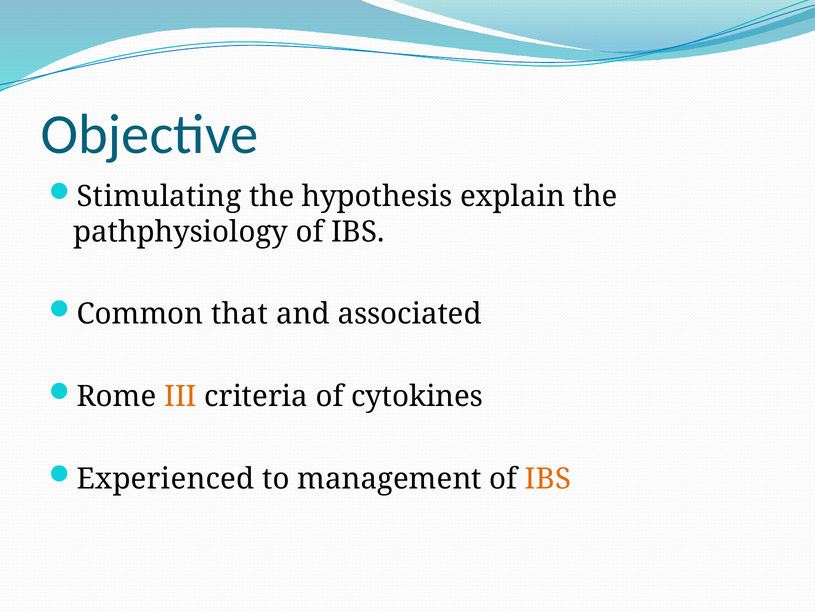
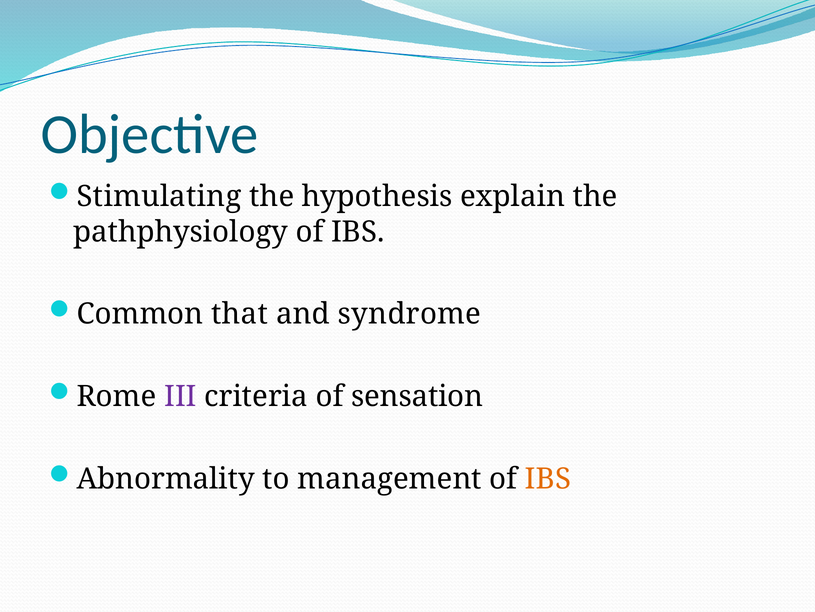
associated: associated -> syndrome (409, 314)
III colour: orange -> purple (180, 396)
cytokines: cytokines -> sensation (417, 396)
Experienced: Experienced -> Abnormality (166, 479)
